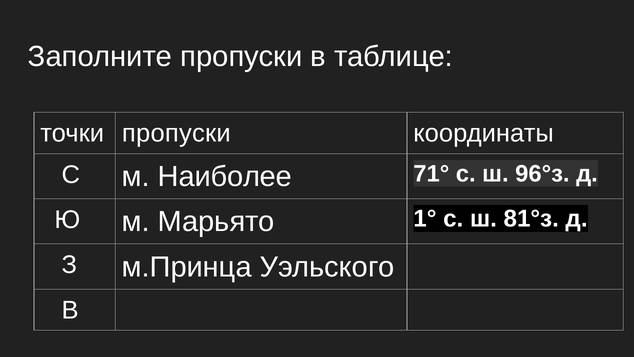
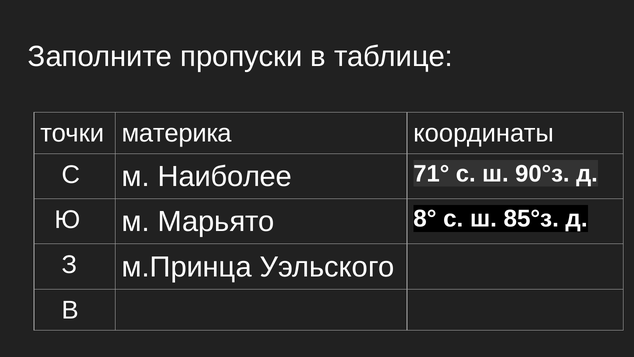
точки пропуски: пропуски -> материка (177, 133)
96°з: 96°з -> 90°з (542, 173)
1°: 1° -> 8° (425, 219)
81°з: 81°з -> 85°з (531, 219)
